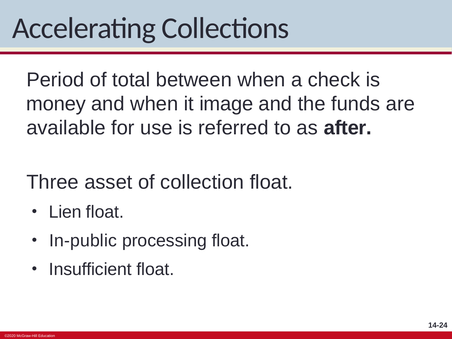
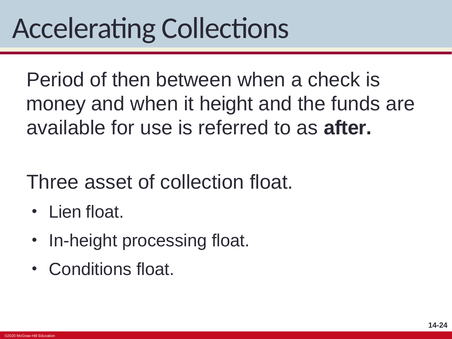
total: total -> then (131, 80)
image: image -> height (226, 104)
In-public: In-public -> In-height (83, 241)
Insufficient: Insufficient -> Conditions (90, 269)
